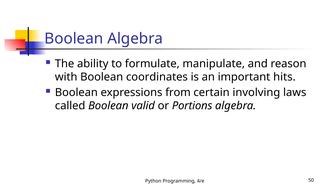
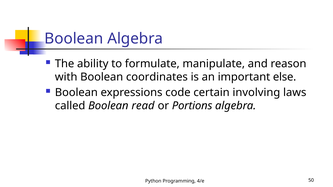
hits: hits -> else (285, 77)
from: from -> code (178, 93)
valid: valid -> read (143, 106)
